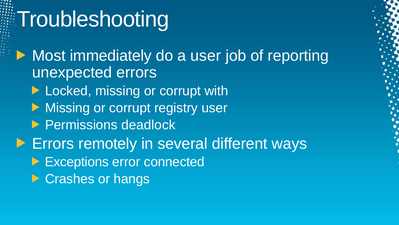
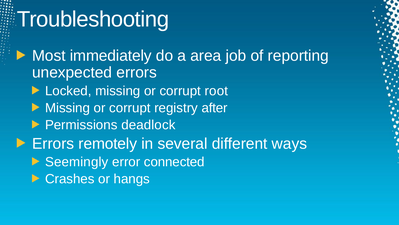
a user: user -> area (206, 56)
with: with -> root (216, 91)
registry user: user -> after (215, 108)
Exceptions: Exceptions -> Seemingly (77, 162)
